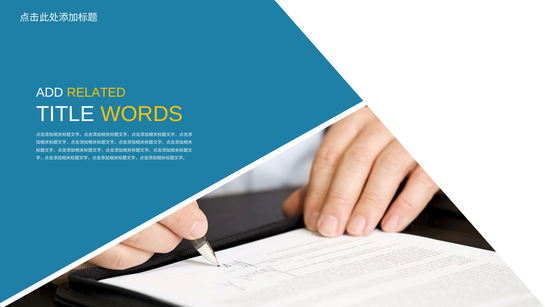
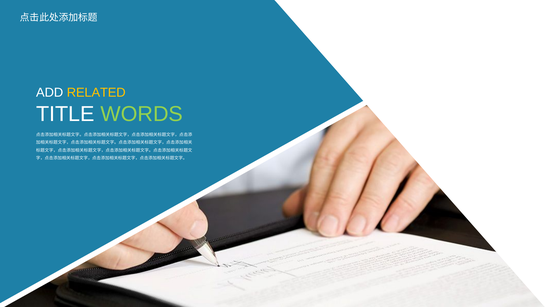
WORDS colour: yellow -> light green (142, 114)
